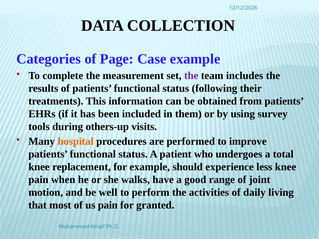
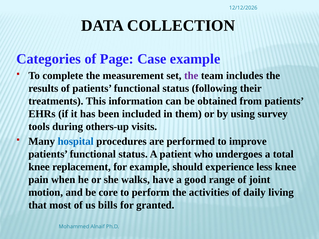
hospital colour: orange -> blue (76, 142)
well: well -> core (108, 193)
us pain: pain -> bills (108, 205)
